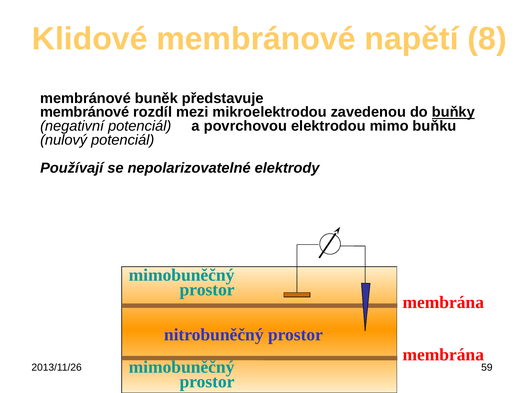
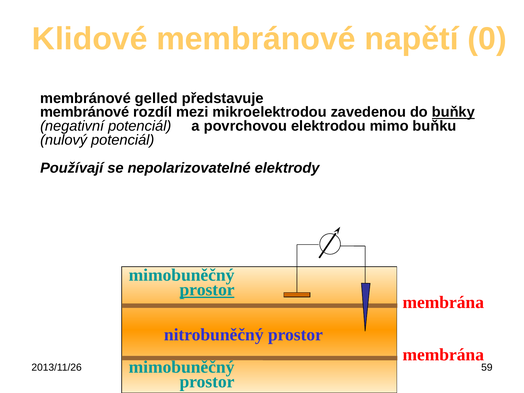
8: 8 -> 0 (487, 39)
buněk: buněk -> gelled (156, 98)
prostor underline: none -> present (207, 290)
